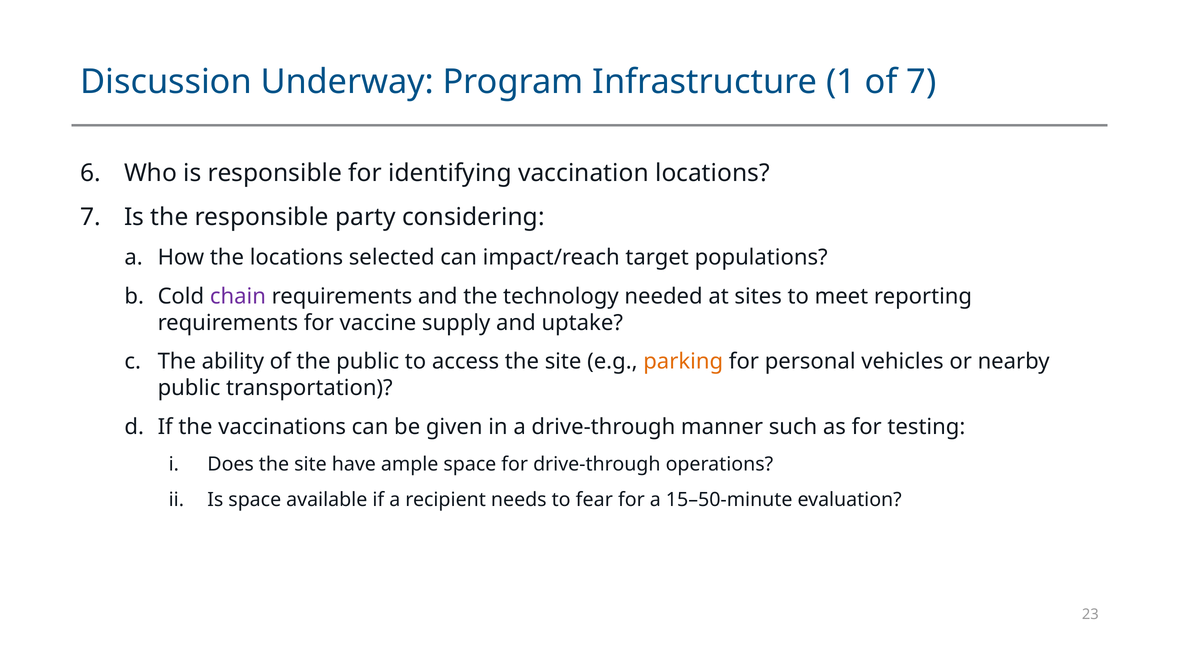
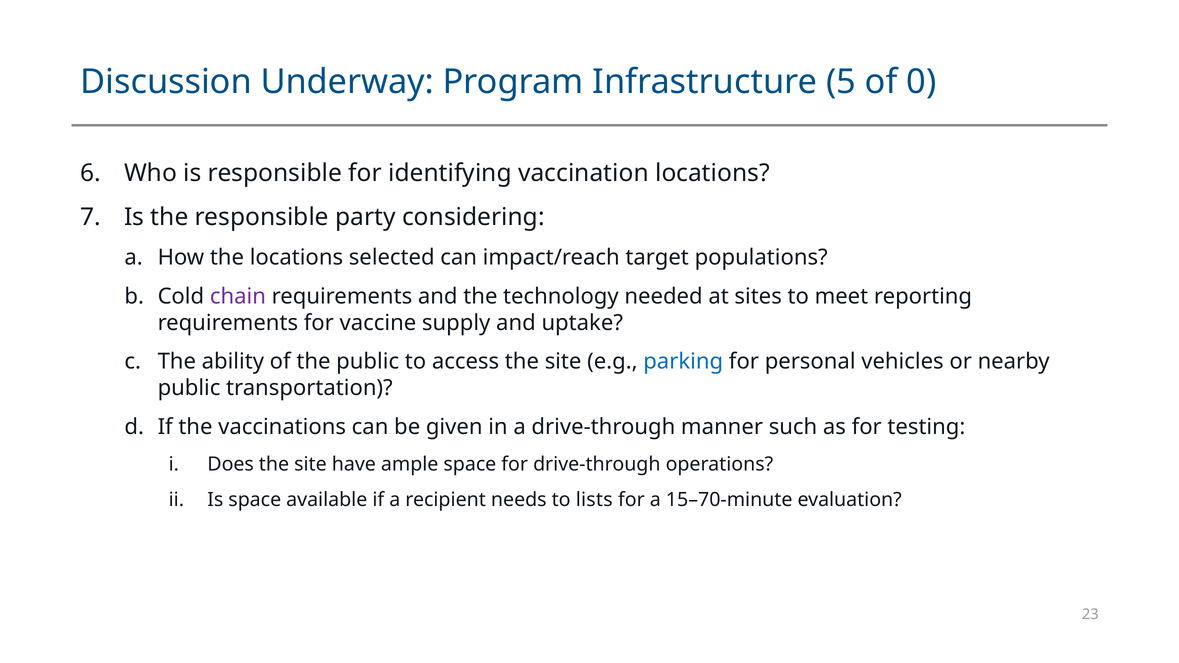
1: 1 -> 5 (841, 82)
of 7: 7 -> 0 (921, 82)
parking colour: orange -> blue (683, 362)
fear: fear -> lists (594, 500)
15–50-minute: 15–50-minute -> 15–70-minute (729, 500)
